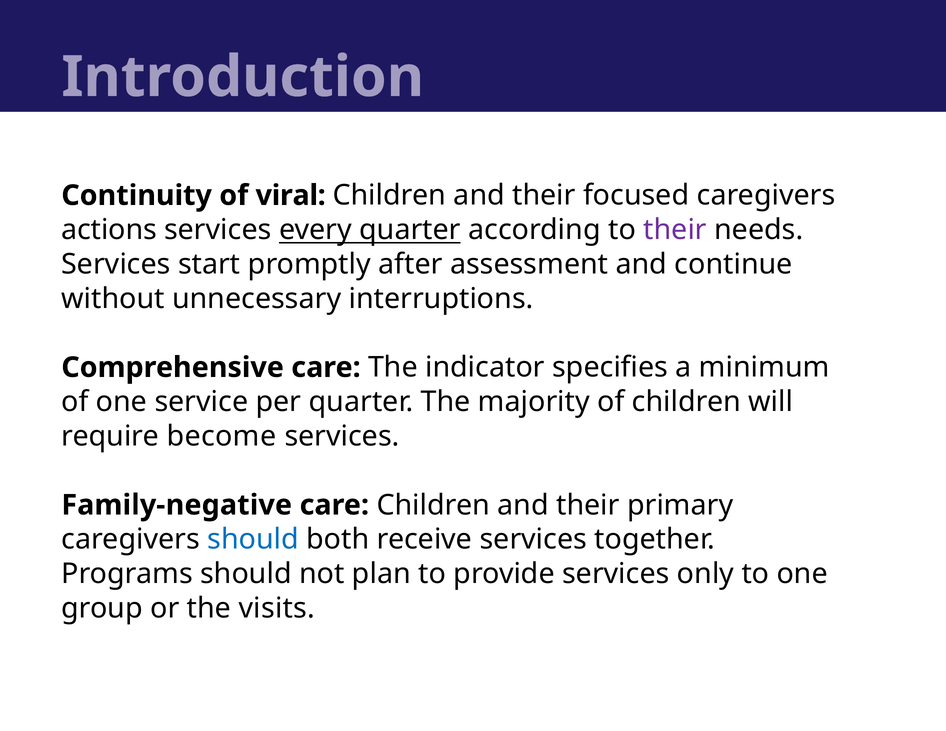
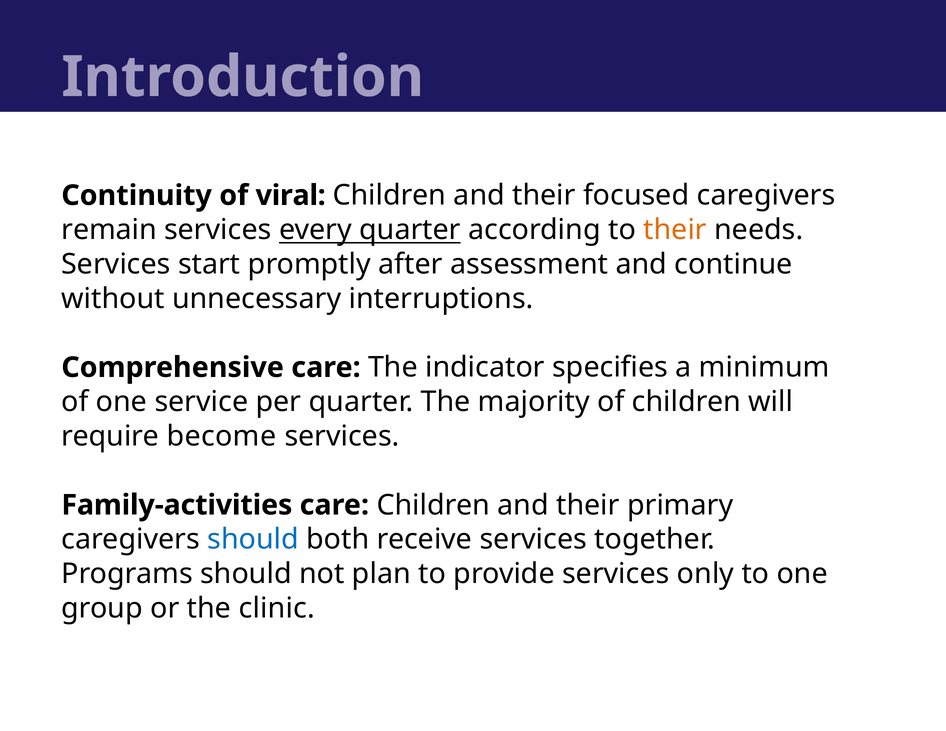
actions: actions -> remain (109, 230)
their colour: purple -> orange (675, 230)
Family-negative: Family-negative -> Family-activities (177, 505)
visits: visits -> clinic (277, 608)
